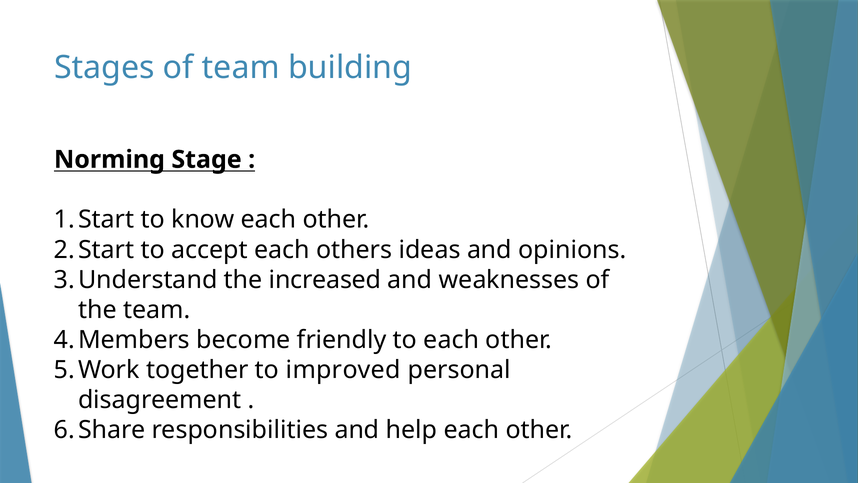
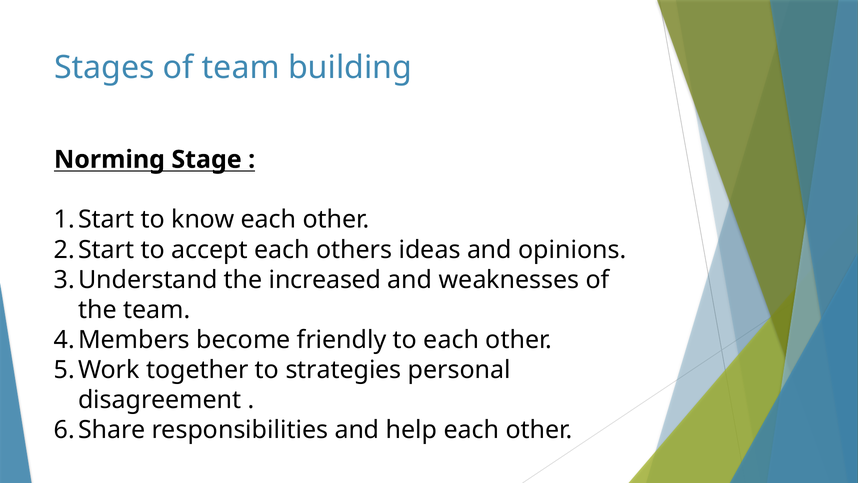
improved: improved -> strategies (343, 370)
